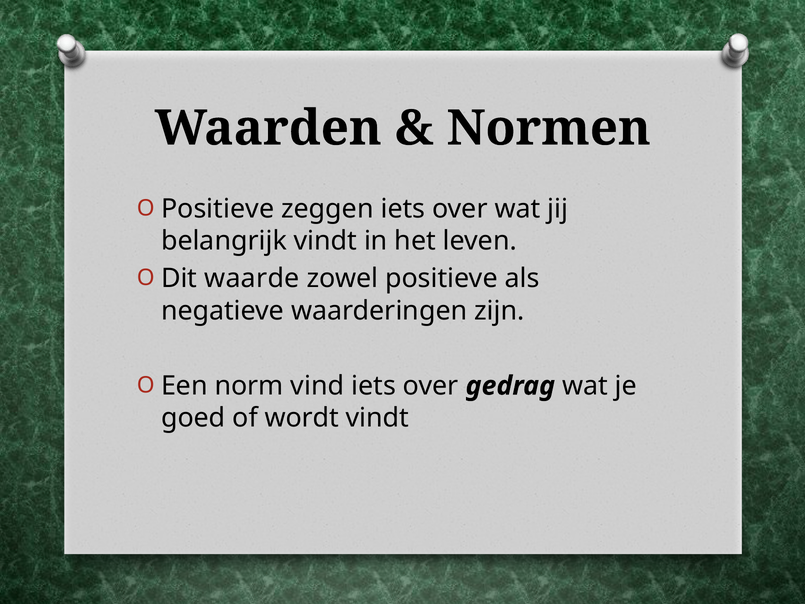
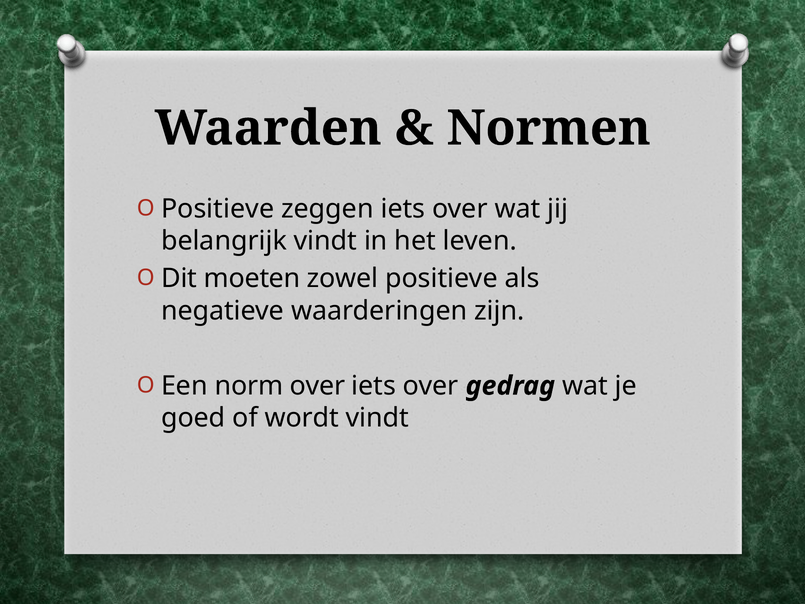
waarde: waarde -> moeten (252, 278)
norm vind: vind -> over (318, 386)
